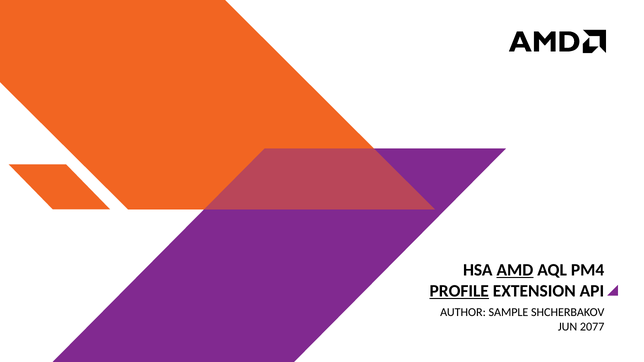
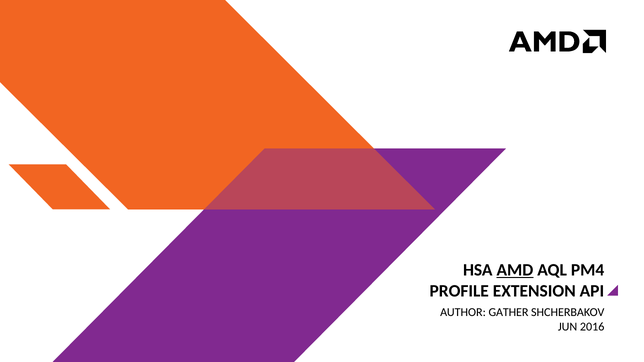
PROFILE underline: present -> none (459, 291)
SAMPLE: SAMPLE -> GATHER (509, 312)
2077: 2077 -> 2016 (592, 327)
